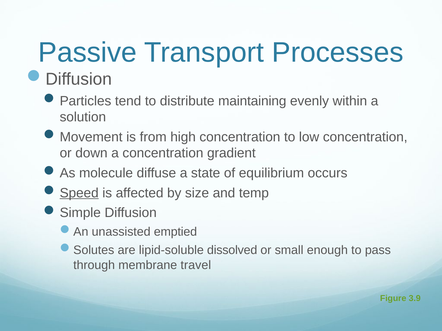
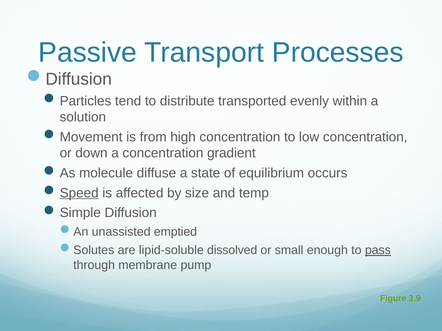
maintaining: maintaining -> transported (252, 101)
pass underline: none -> present (378, 251)
travel: travel -> pump (196, 265)
